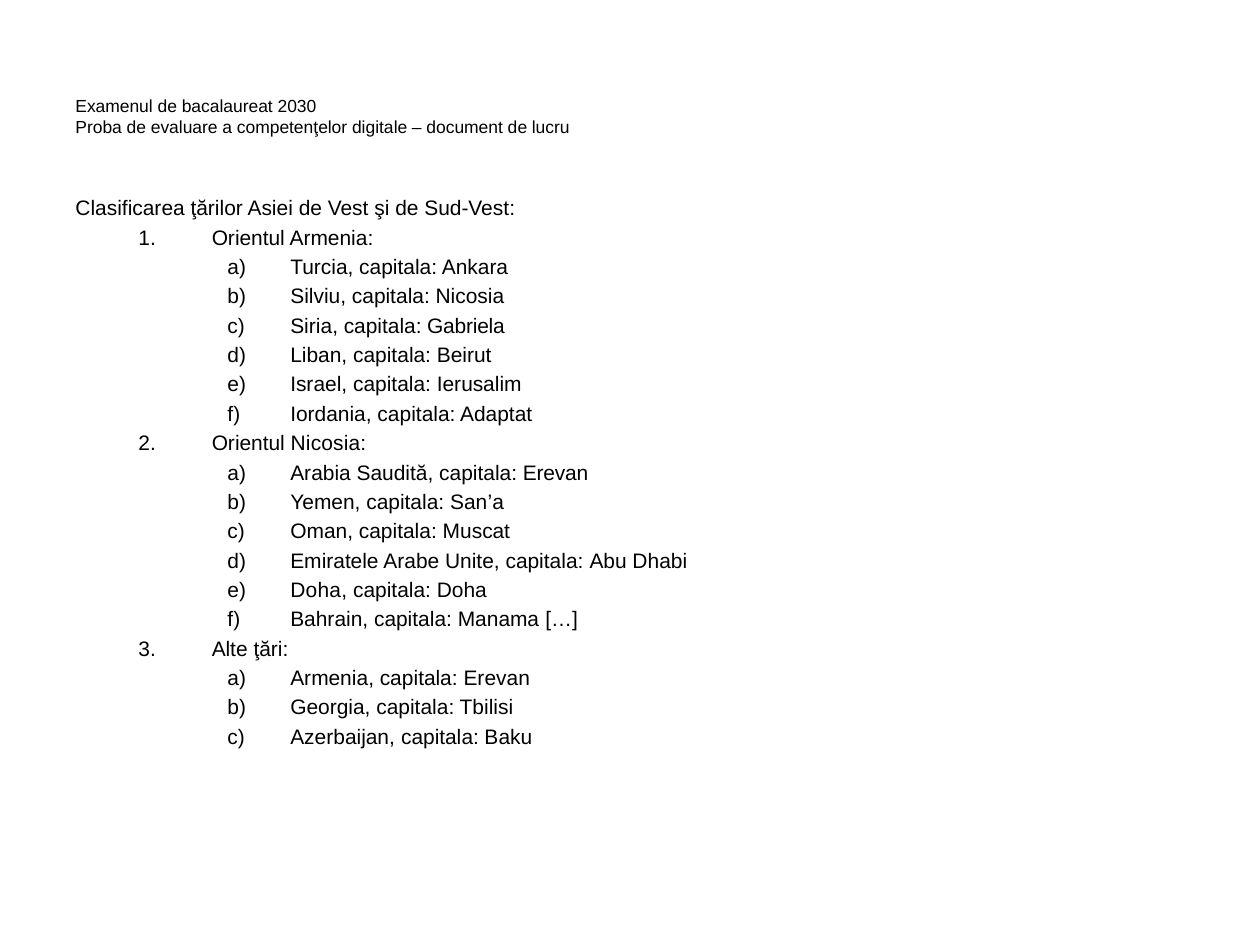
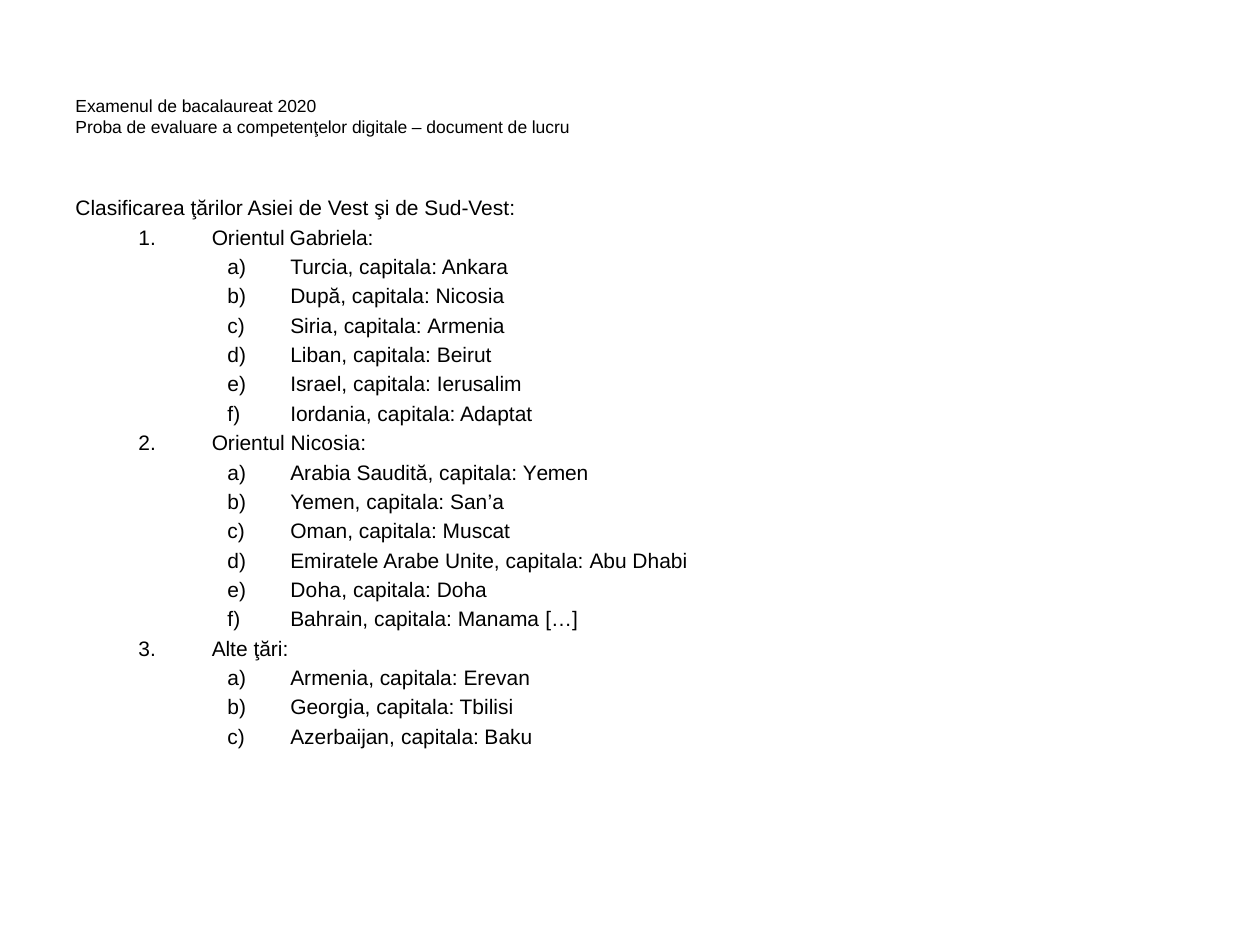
2030: 2030 -> 2020 (297, 107)
Orientul Armenia: Armenia -> Gabriela (332, 238)
Silviu: Silviu -> După (318, 297)
capitala Gabriela: Gabriela -> Armenia (466, 327)
Saudită capitala Erevan: Erevan -> Yemen (556, 473)
